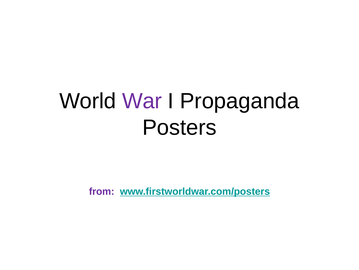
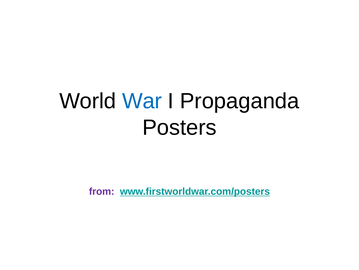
War colour: purple -> blue (142, 101)
